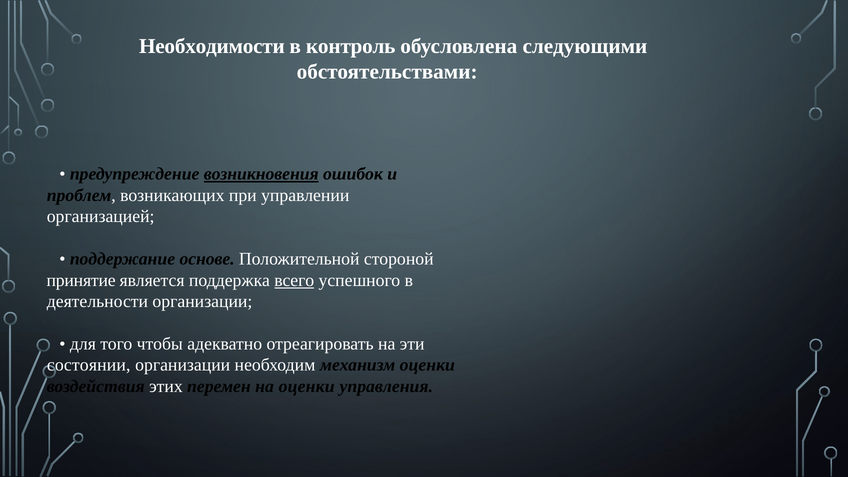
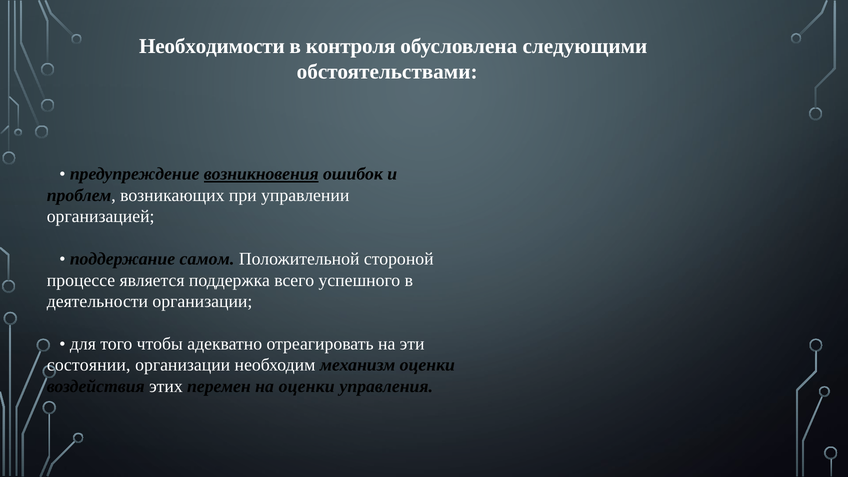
контроль: контроль -> контроля (351, 46)
основе: основе -> самом (207, 259)
принятие: принятие -> процессе (81, 280)
всего underline: present -> none (294, 280)
